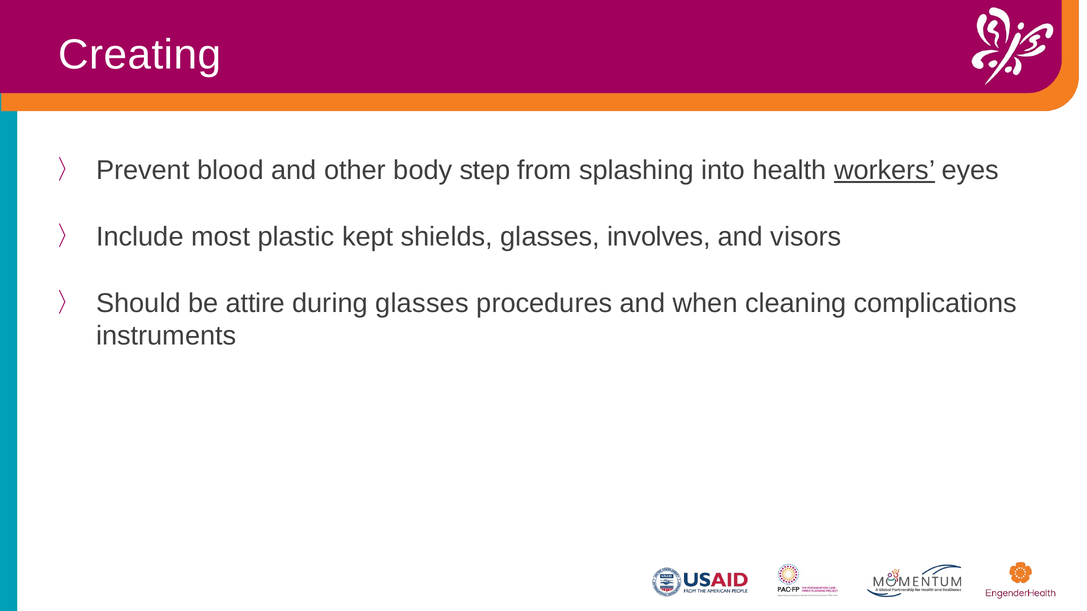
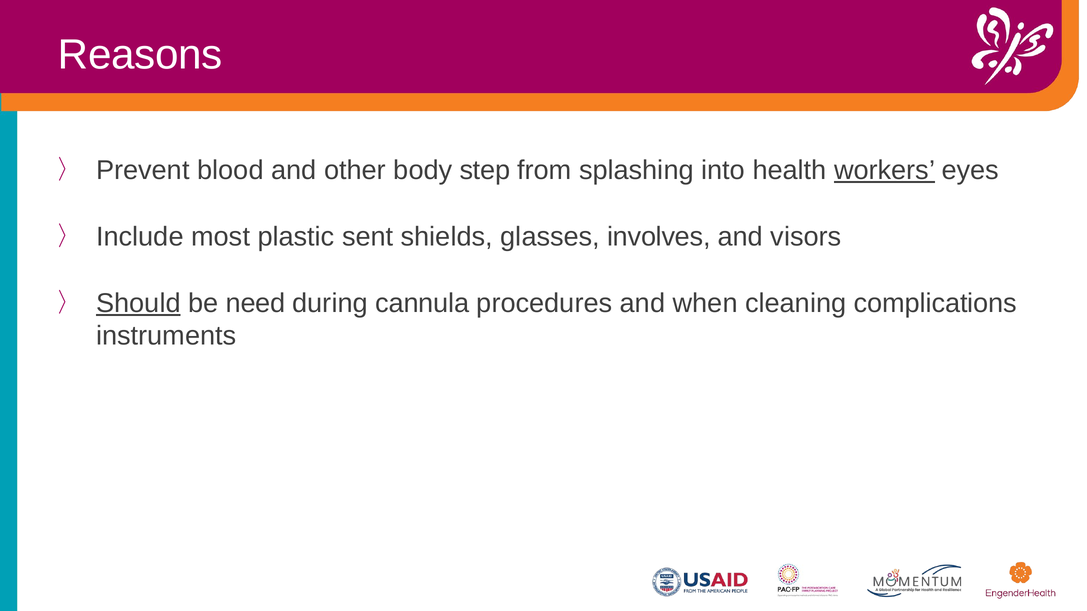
Creating: Creating -> Reasons (140, 55)
kept: kept -> sent (368, 237)
Should underline: none -> present (138, 304)
attire: attire -> need (256, 304)
during glasses: glasses -> cannula (422, 304)
